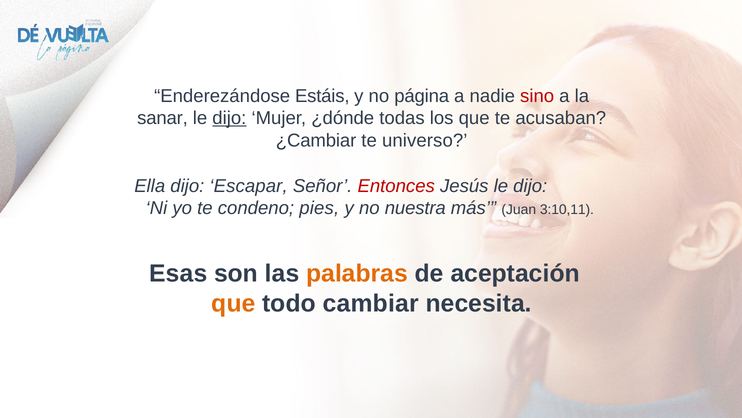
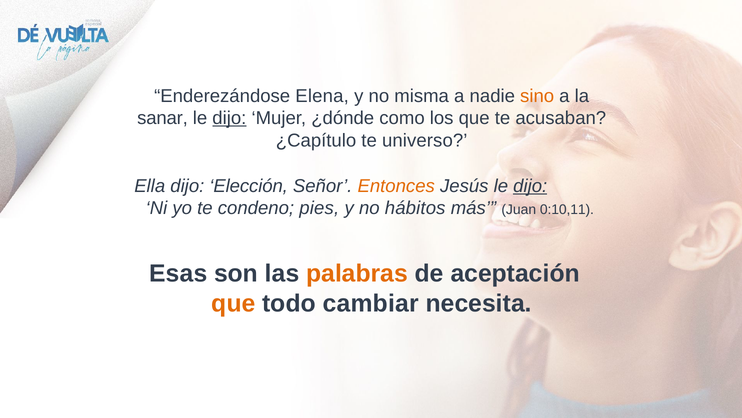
Estáis: Estáis -> Elena (322, 96)
página: página -> misma (422, 96)
sino colour: red -> orange (537, 96)
todas: todas -> como (402, 118)
¿Cambiar: ¿Cambiar -> ¿Capítulo (316, 140)
Escapar: Escapar -> Elección (249, 186)
Entonces colour: red -> orange (396, 186)
dijo underline: none -> present (530, 186)
nuestra: nuestra -> hábitos (415, 208)
3:10,11: 3:10,11 -> 0:10,11 (567, 209)
